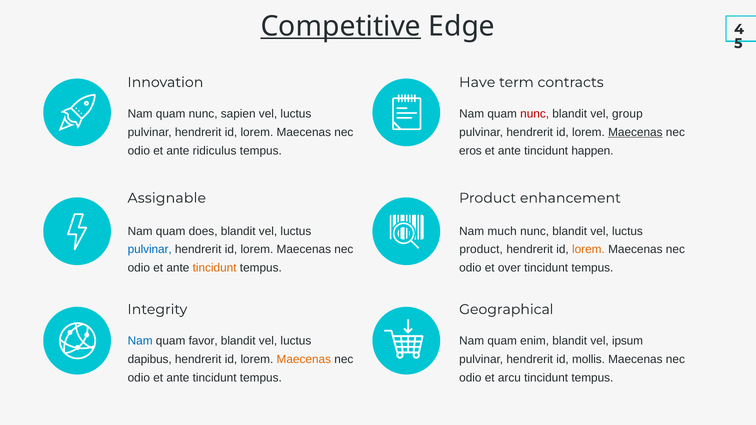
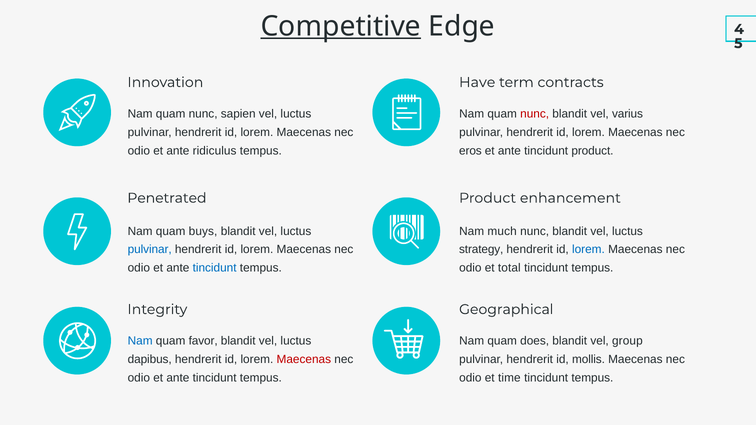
group: group -> varius (628, 114)
Maecenas underline: present -> none (635, 132)
tincidunt happen: happen -> product (592, 151)
Assignable: Assignable -> Penetrated (167, 198)
does: does -> buys (203, 231)
product: product -> strategy (481, 250)
lorem colour: orange -> blue (588, 250)
tincidunt colour: orange -> blue (215, 268)
over: over -> total (509, 268)
enim: enim -> does (535, 341)
ipsum: ipsum -> group (627, 341)
Maecenas colour: orange -> red (304, 360)
arcu: arcu -> time (509, 378)
